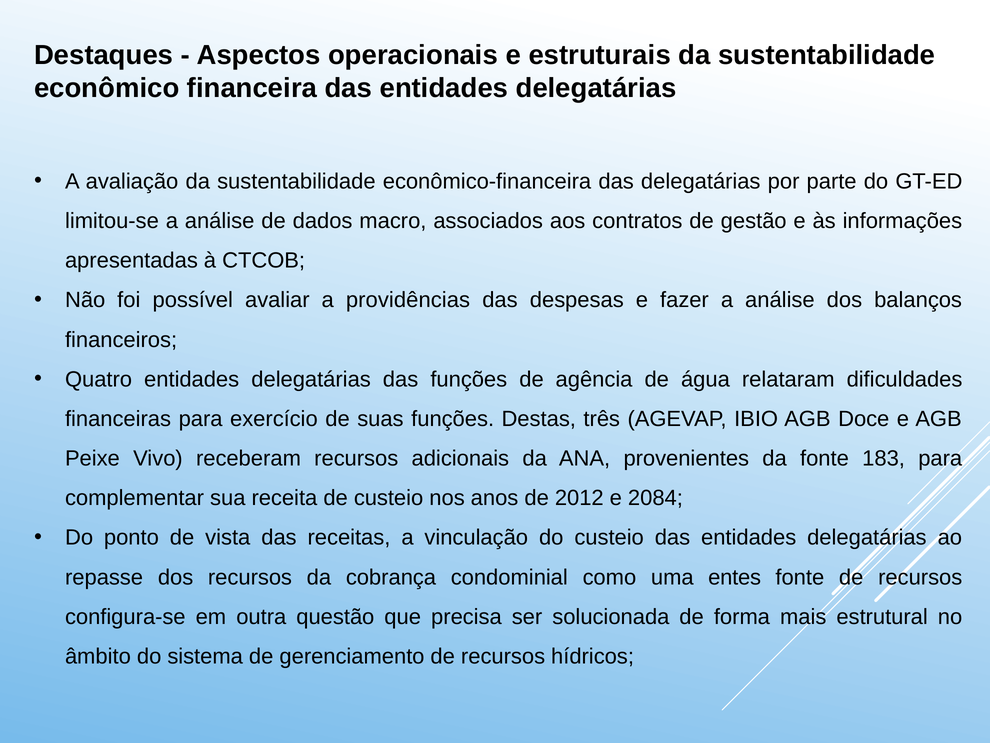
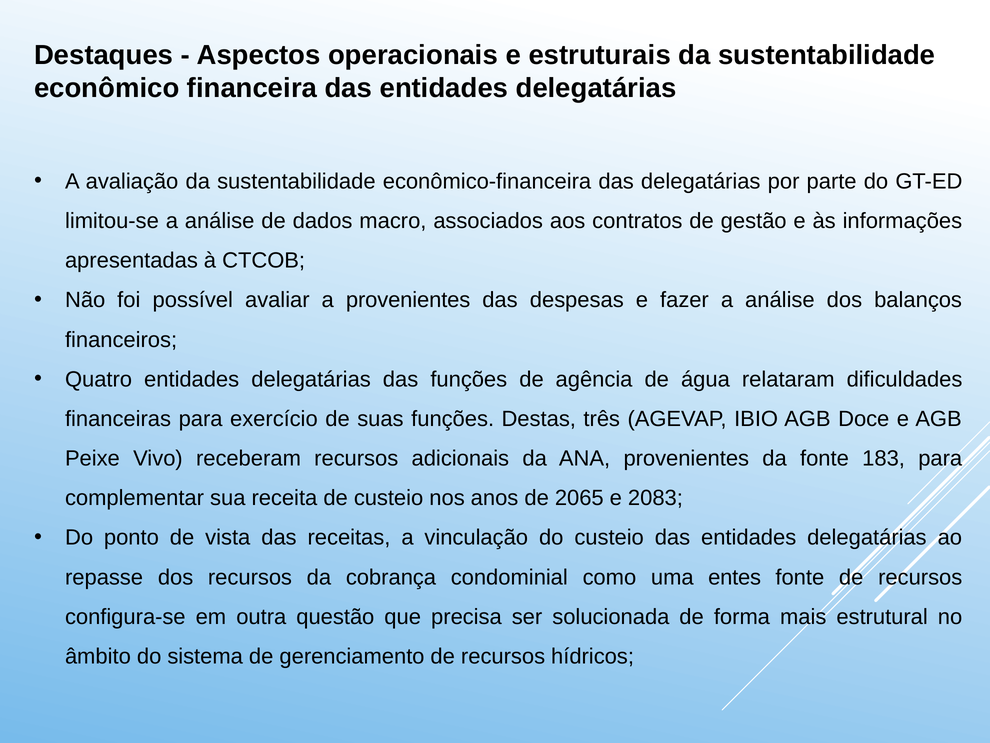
a providências: providências -> provenientes (408, 300)
2012: 2012 -> 2065 (579, 498)
2084: 2084 -> 2083 (655, 498)
